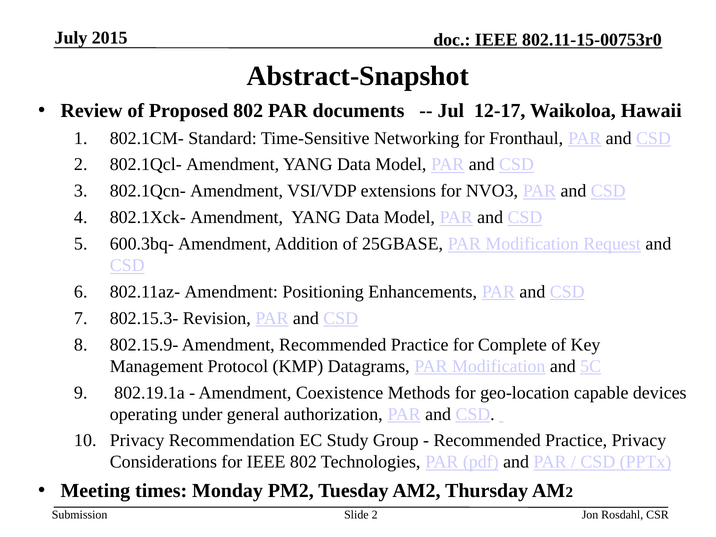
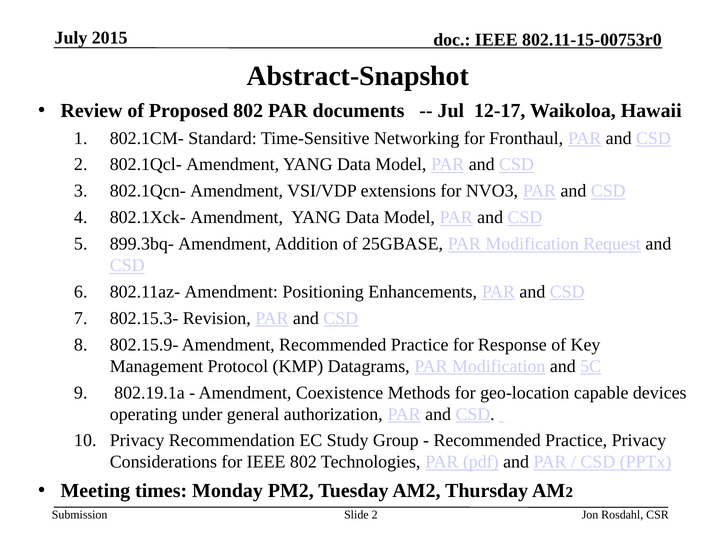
600.3bq-: 600.3bq- -> 899.3bq- (142, 244)
Complete: Complete -> Response (512, 345)
